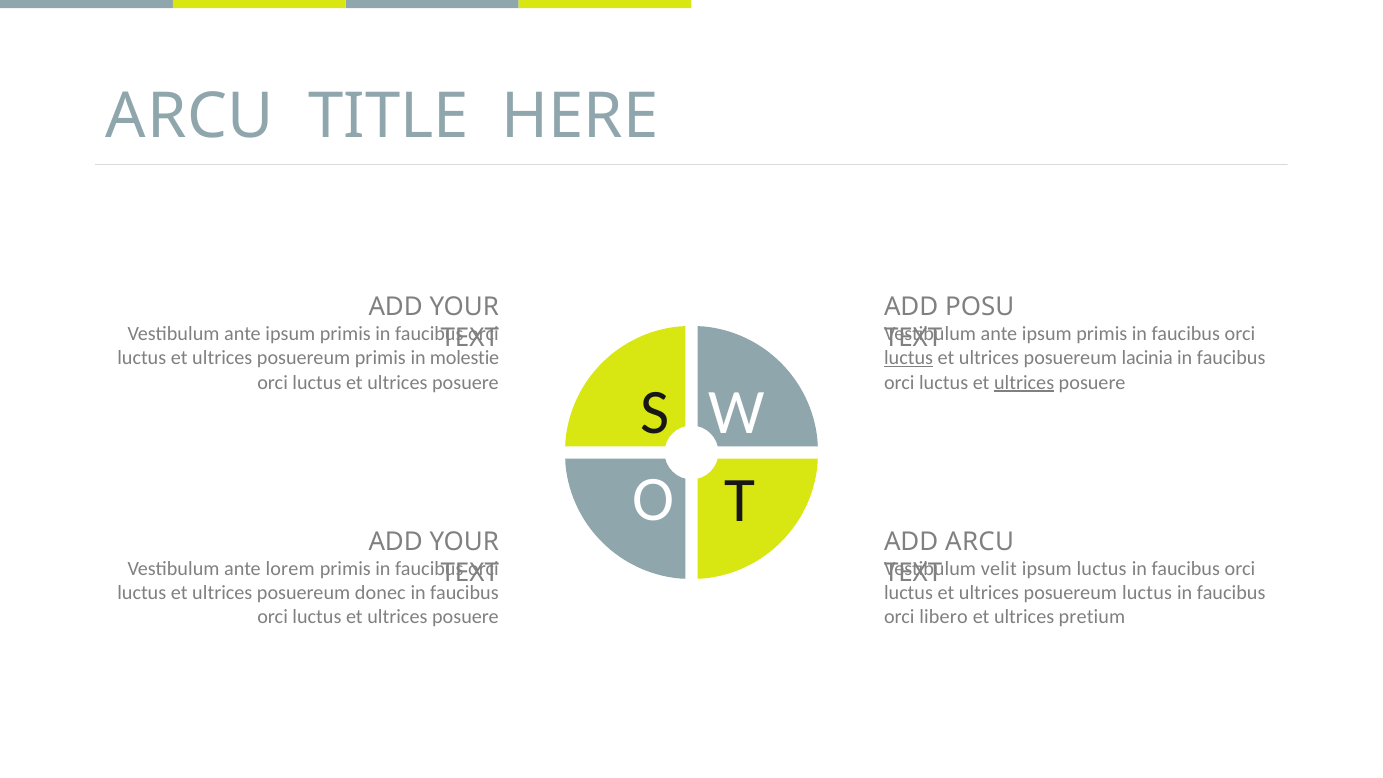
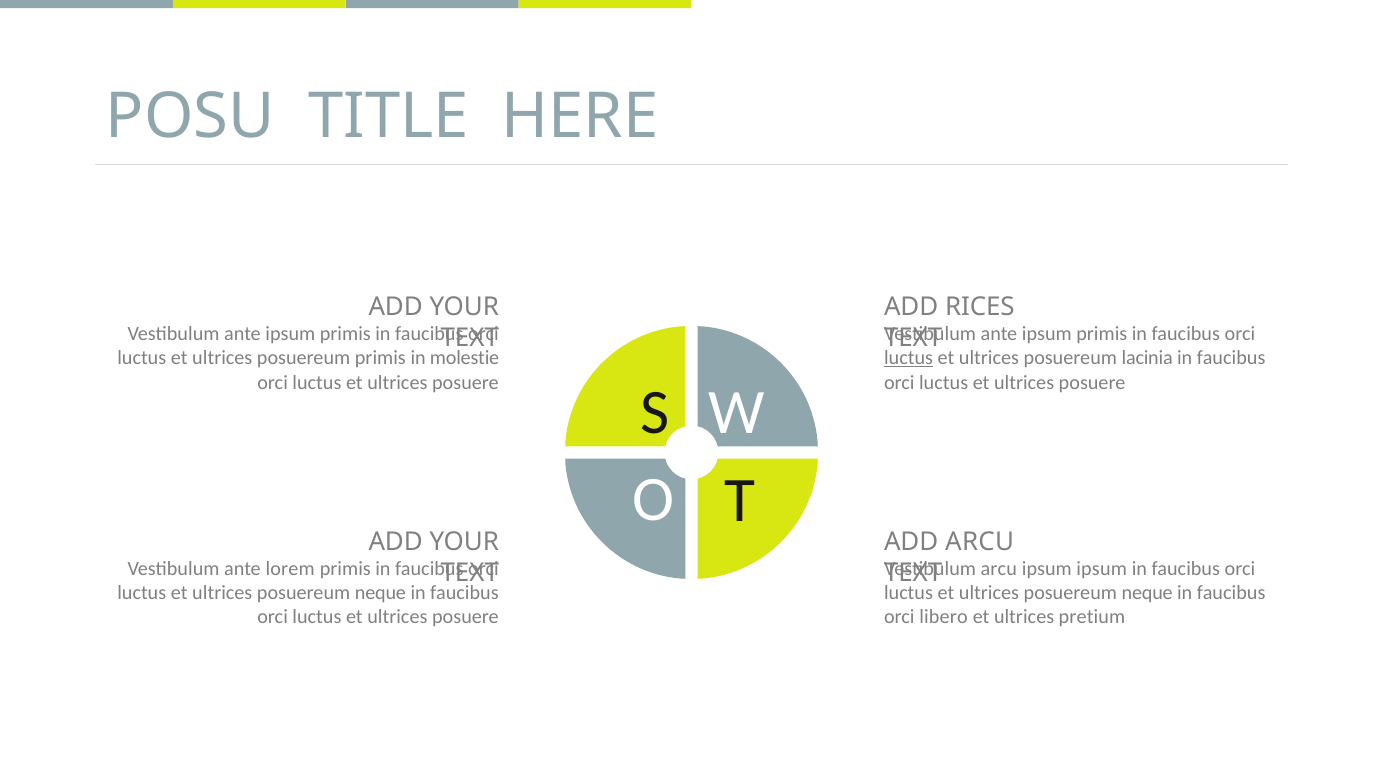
ARCU: ARCU -> POSU (190, 116)
POSU: POSU -> RICES (980, 307)
ultrices underline: present -> none (1024, 382)
velit: velit -> arcu (999, 569)
ipsum luctus: luctus -> ipsum (1102, 569)
donec: donec -> neque (380, 593)
luctus: luctus -> neque (1147, 593)
